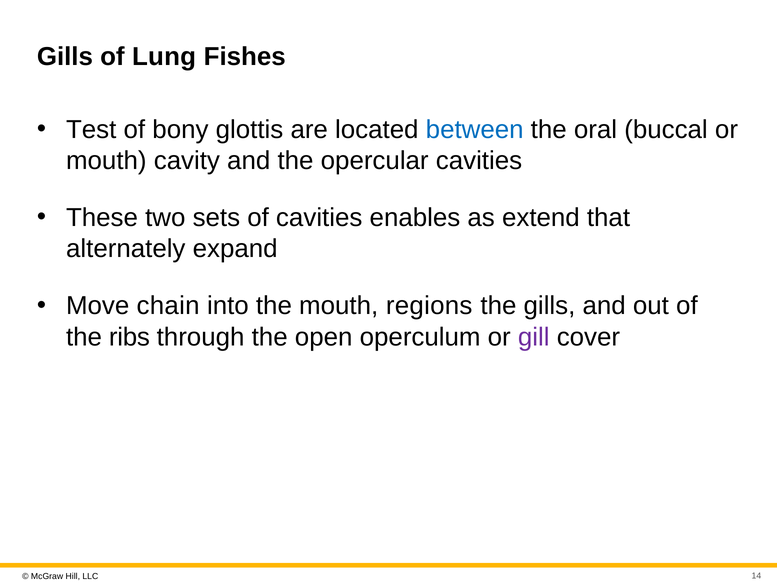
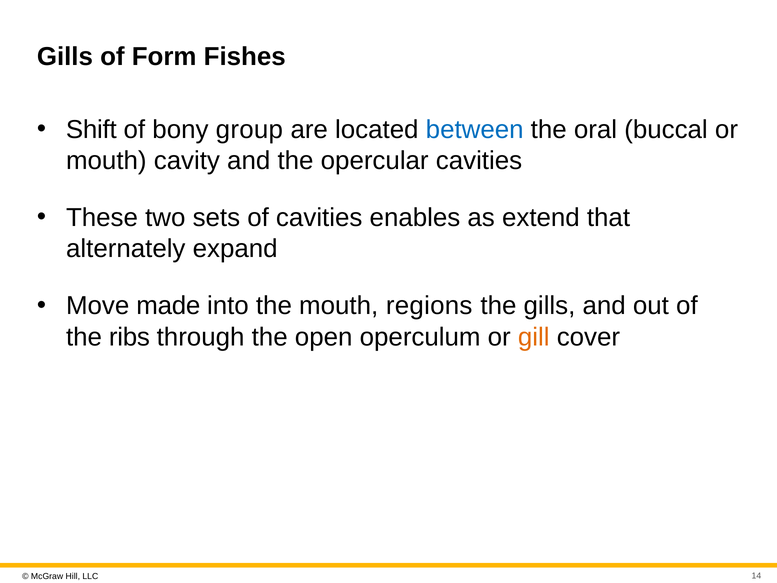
Lung: Lung -> Form (164, 57)
Test: Test -> Shift (91, 130)
glottis: glottis -> group (249, 130)
chain: chain -> made (168, 306)
gill colour: purple -> orange (534, 337)
